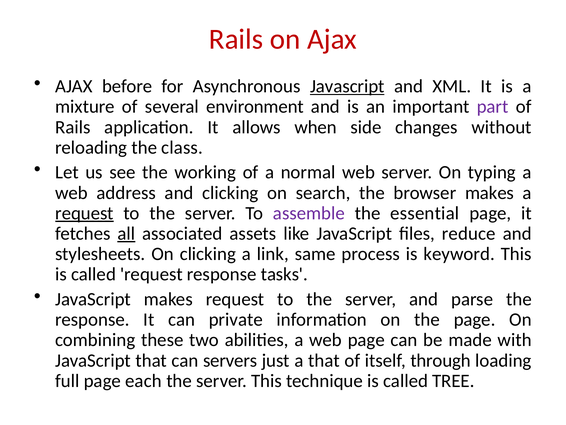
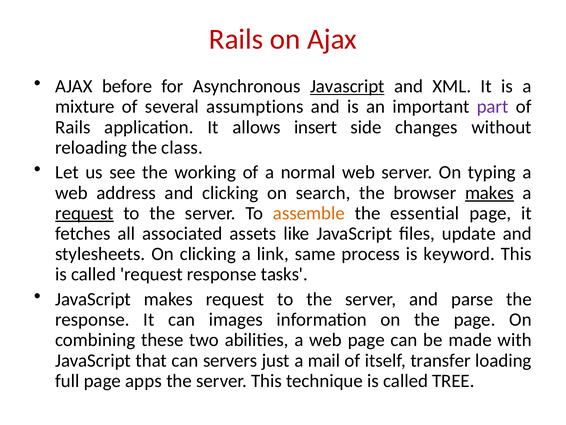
environment: environment -> assumptions (255, 107)
when: when -> insert (316, 127)
makes underline: none -> present (490, 193)
assemble colour: purple -> orange (309, 213)
all underline: present -> none (126, 233)
reduce: reduce -> update (469, 233)
private: private -> images (236, 319)
a that: that -> mail (324, 360)
through: through -> transfer (441, 360)
each: each -> apps (143, 380)
